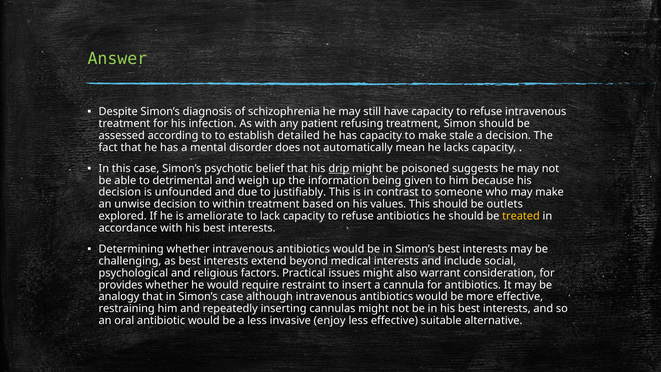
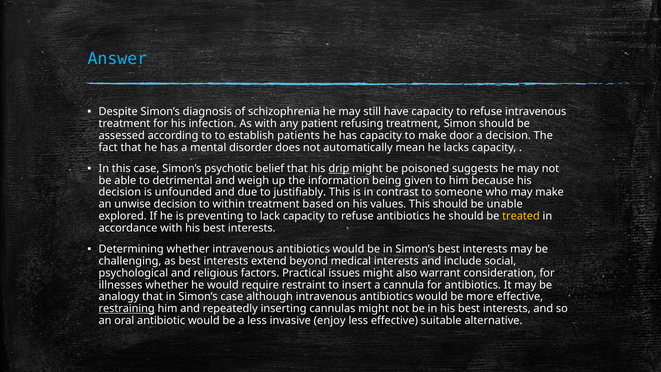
Answer colour: light green -> light blue (117, 59)
detailed: detailed -> patients (299, 135)
stale: stale -> door (462, 135)
outlets: outlets -> unable (505, 204)
ameliorate: ameliorate -> preventing (215, 216)
provides: provides -> illnesses (121, 285)
restraining underline: none -> present (127, 309)
